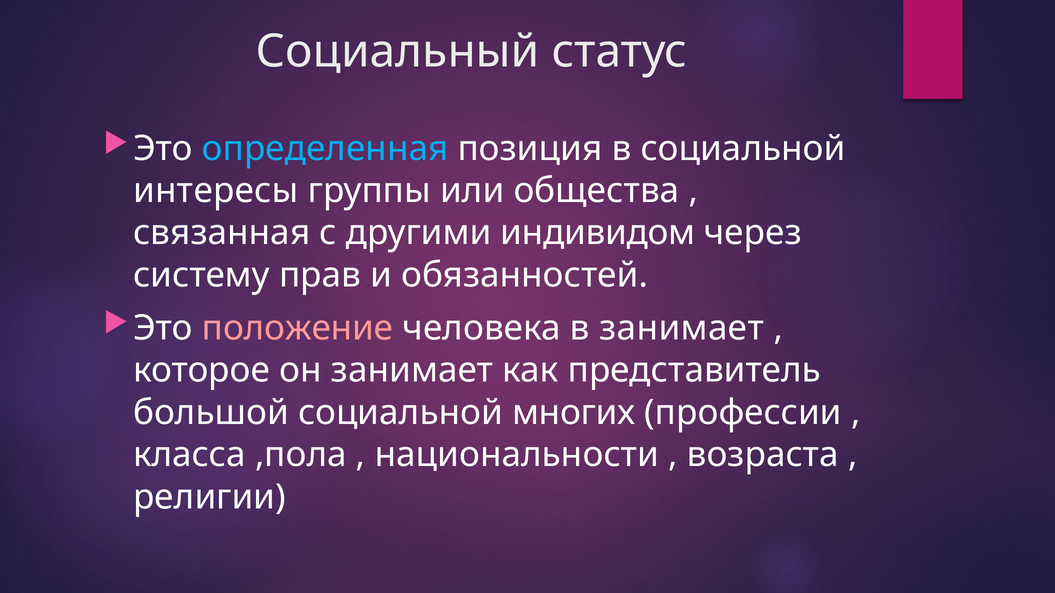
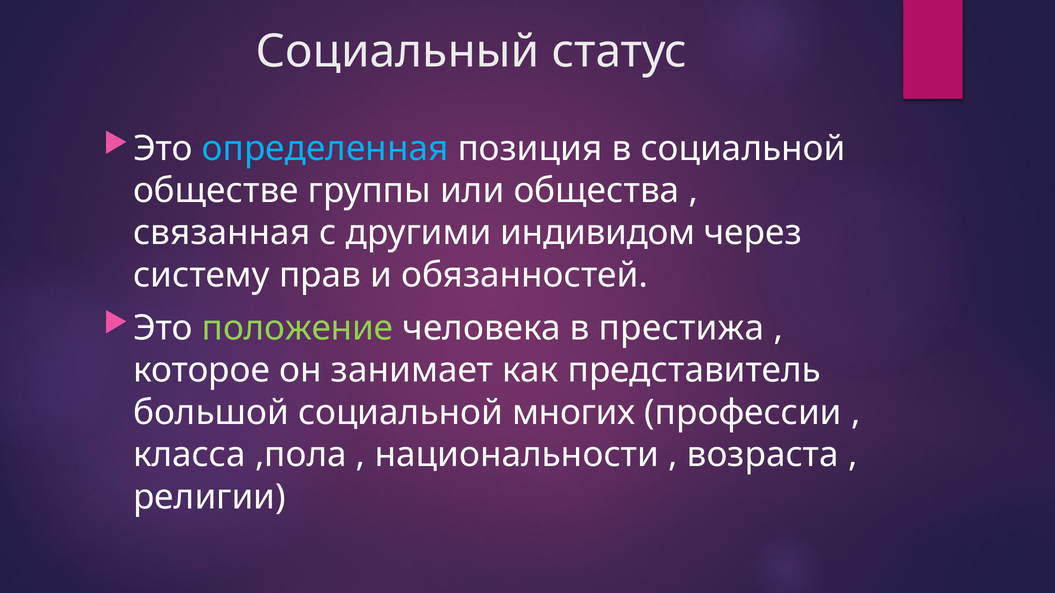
интересы: интересы -> обществе (216, 191)
положение colour: pink -> light green (298, 328)
в занимает: занимает -> престижа (682, 328)
